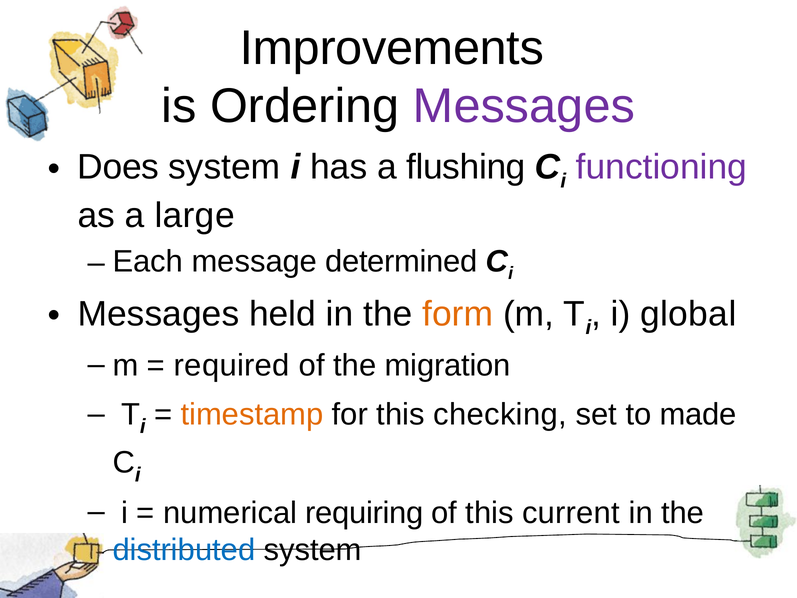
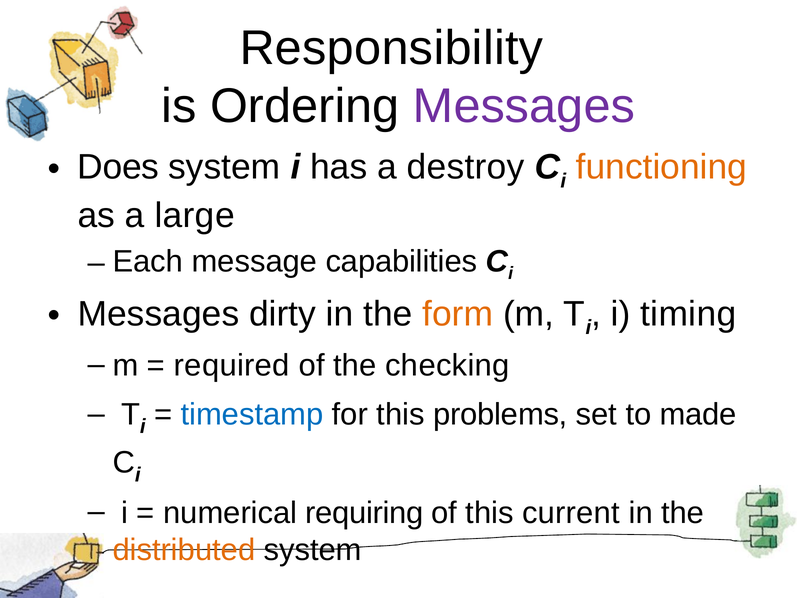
Improvements: Improvements -> Responsibility (391, 48)
flushing: flushing -> destroy (466, 167)
functioning colour: purple -> orange (662, 167)
determined: determined -> capabilities (401, 261)
held: held -> dirty (283, 314)
global: global -> timing (688, 314)
migration: migration -> checking (447, 365)
timestamp colour: orange -> blue (252, 414)
checking: checking -> problems (500, 414)
distributed colour: blue -> orange (184, 550)
